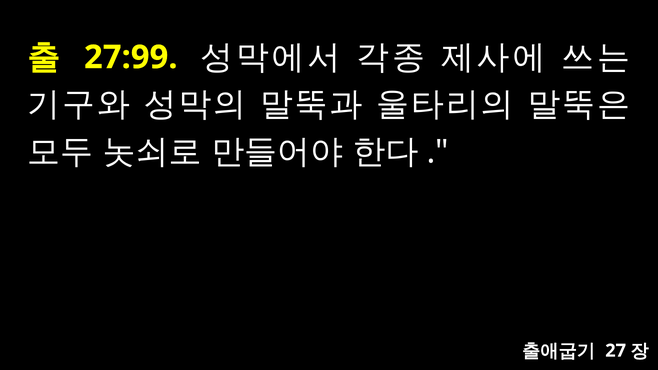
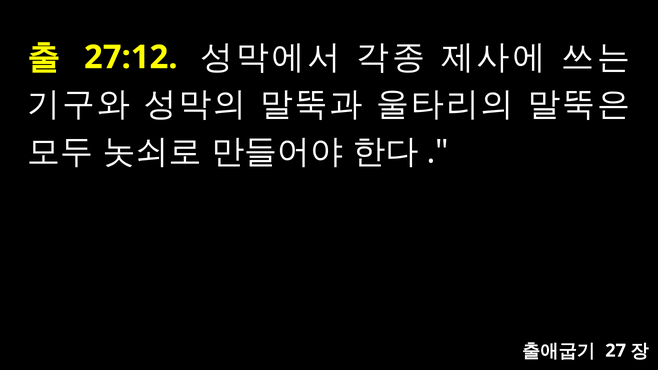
27:99: 27:99 -> 27:12 (131, 57)
